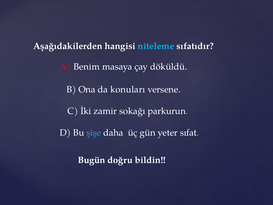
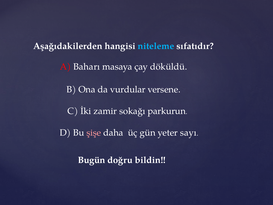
Benim: Benim -> Baharı (87, 67)
konuları: konuları -> vurdular (128, 89)
şişe colour: light blue -> pink (94, 133)
sıfat: sıfat -> sayı (188, 133)
